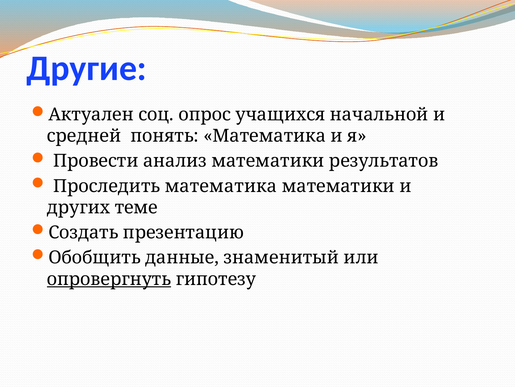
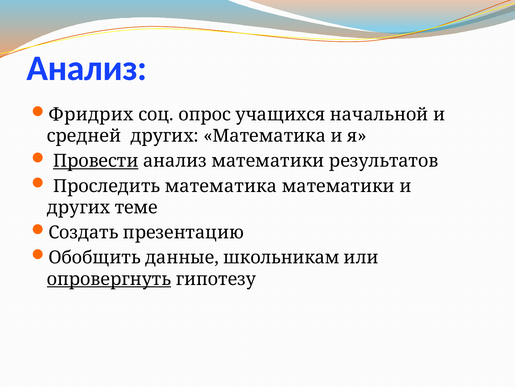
Другие: Другие -> Анализ (87, 68)
Актуален: Актуален -> Фридрих (91, 114)
средней понять: понять -> других (165, 136)
Провести underline: none -> present (96, 161)
знаменитый: знаменитый -> школьникам (281, 257)
